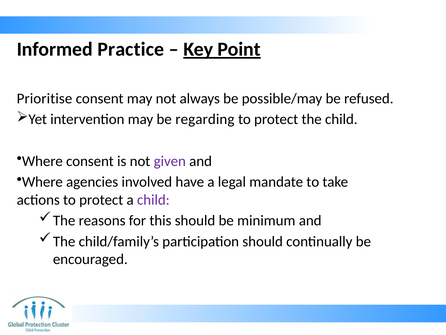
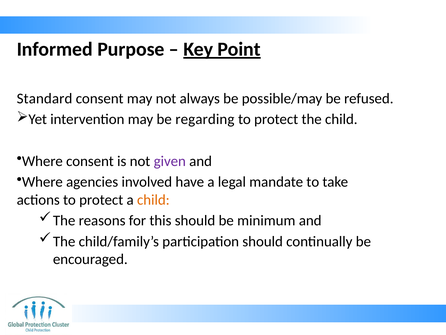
Practice: Practice -> Purpose (131, 49)
Prioritise: Prioritise -> Standard (45, 98)
child colour: purple -> orange (153, 199)
